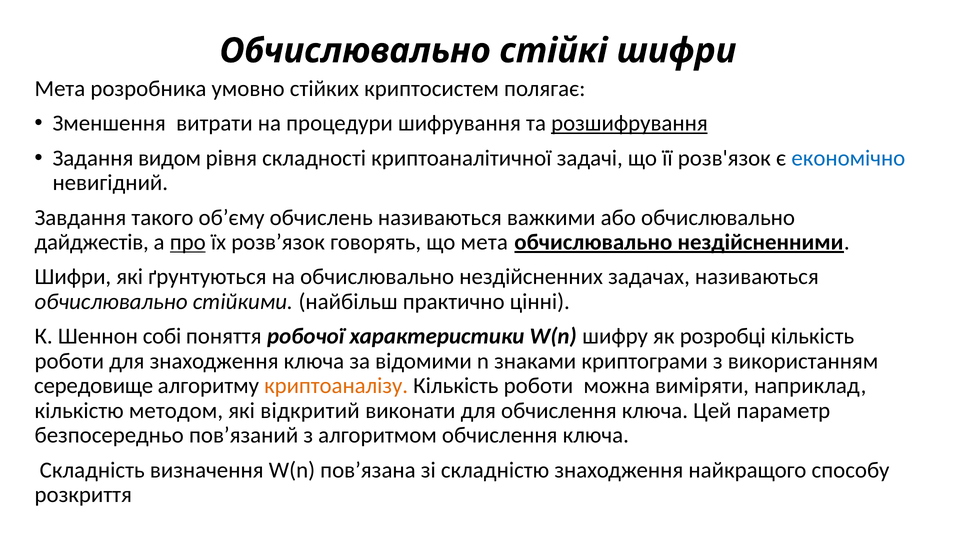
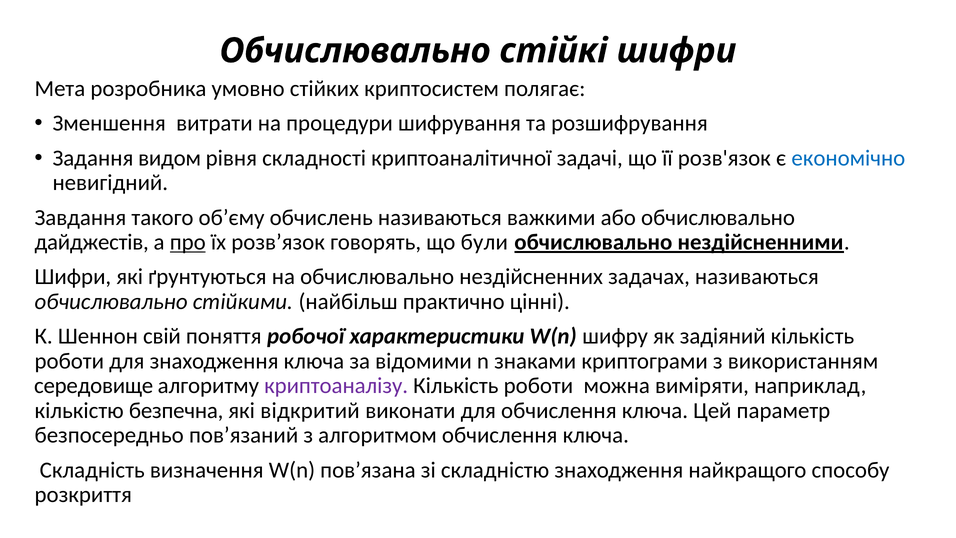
розшифрування underline: present -> none (629, 123)
що мета: мета -> були (484, 242)
собі: собі -> свій (162, 336)
розробці: розробці -> задіяний (723, 336)
криптоаналізу colour: orange -> purple (336, 386)
методом: методом -> безпечна (176, 410)
